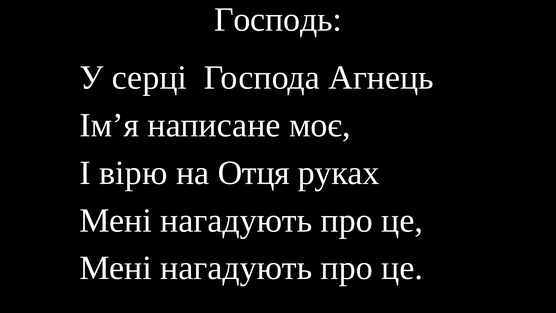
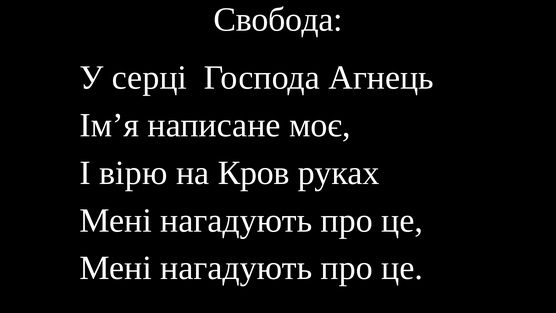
Господь: Господь -> Свобода (278, 20)
Отця: Отця -> Кров (254, 173)
